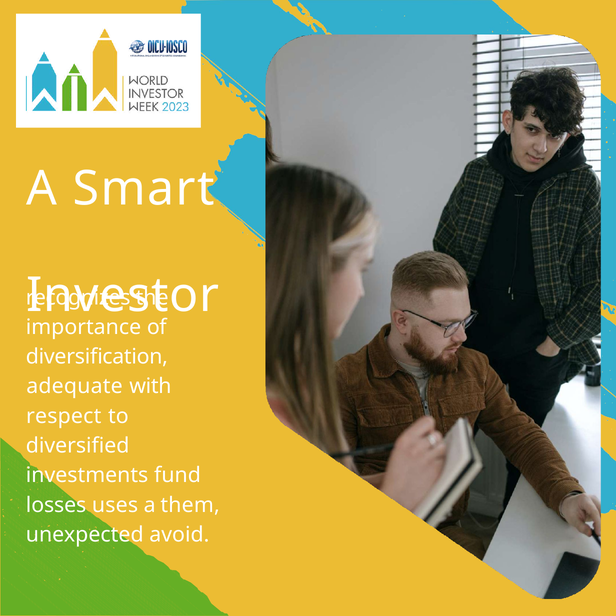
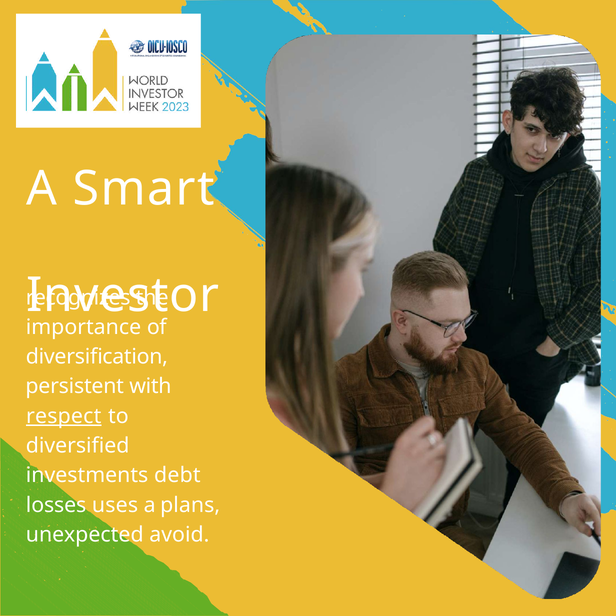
adequate: adequate -> persistent (75, 386)
respect underline: none -> present (64, 416)
fund: fund -> debt (177, 475)
them: them -> plans (190, 505)
